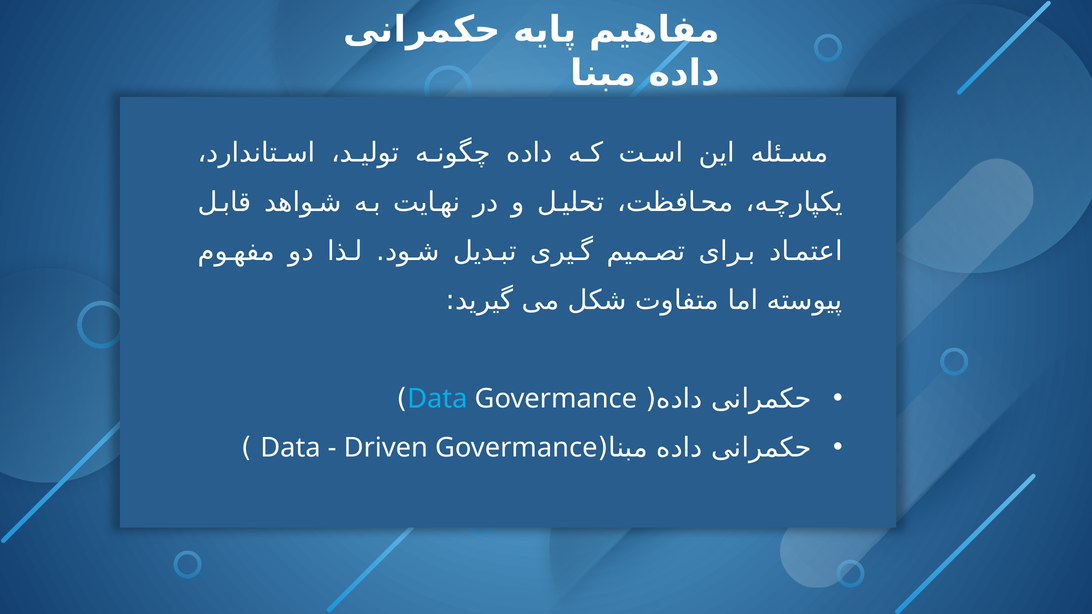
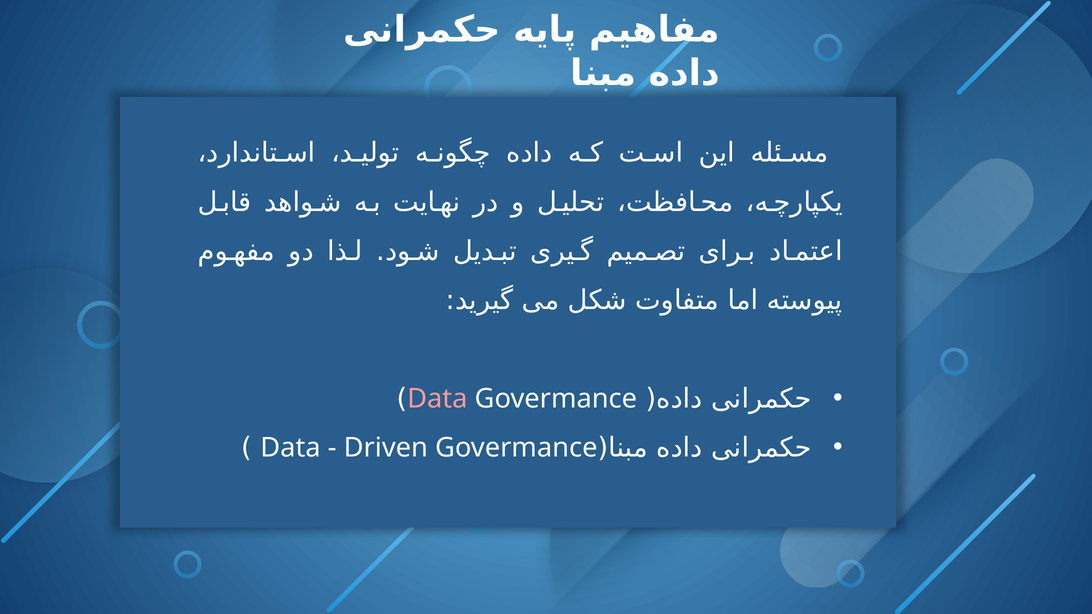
Data colour: light blue -> pink (437, 399)
